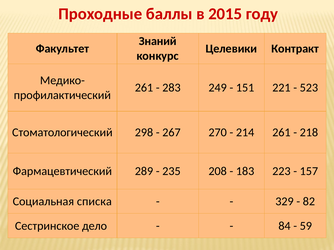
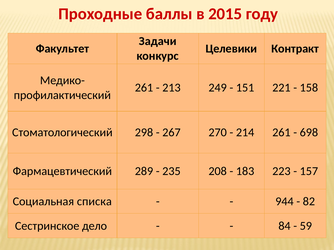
Знаний: Знаний -> Задачи (158, 41)
283: 283 -> 213 (171, 88)
523: 523 -> 158 (309, 88)
218: 218 -> 698 (309, 133)
329: 329 -> 944 (284, 202)
